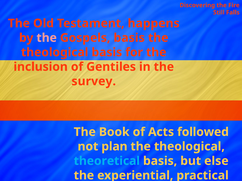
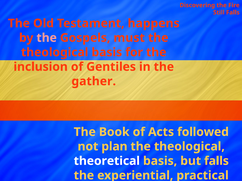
Gospels basis: basis -> must (129, 38)
survey: survey -> gather (94, 81)
theoretical colour: light blue -> white (107, 161)
but else: else -> falls (216, 161)
